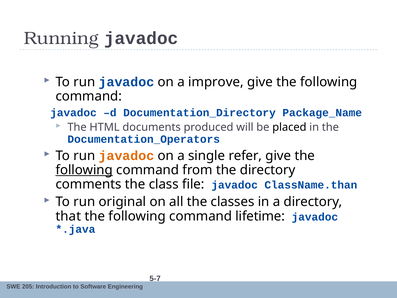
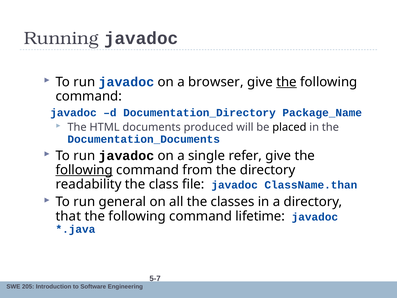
improve: improve -> browser (216, 82)
the underline: none -> present (286, 82)
Documentation_Operators: Documentation_Operators -> Documentation_Documents (144, 139)
javadoc colour: orange -> black (126, 156)
comments: comments -> readability (89, 184)
original: original -> general (122, 202)
